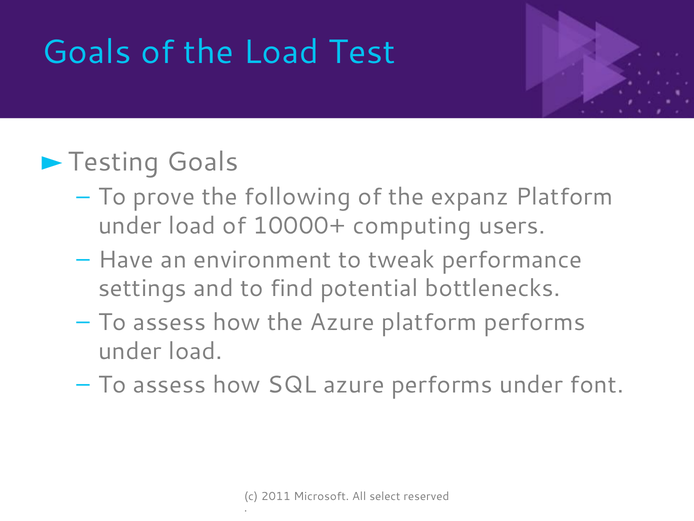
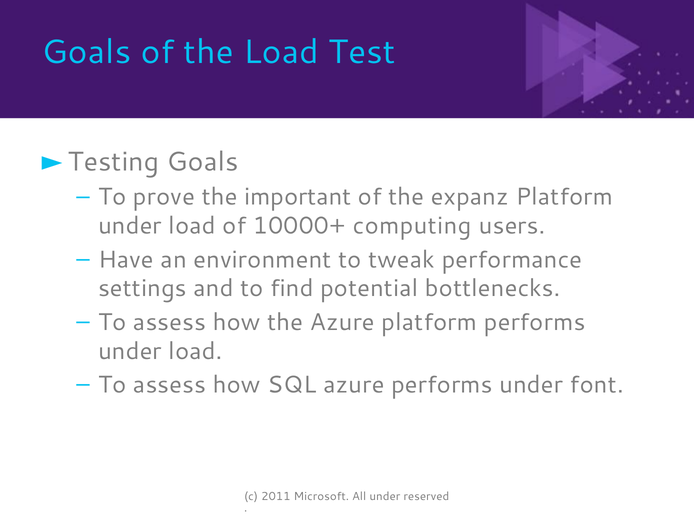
following: following -> important (298, 197)
All select: select -> under (385, 496)
